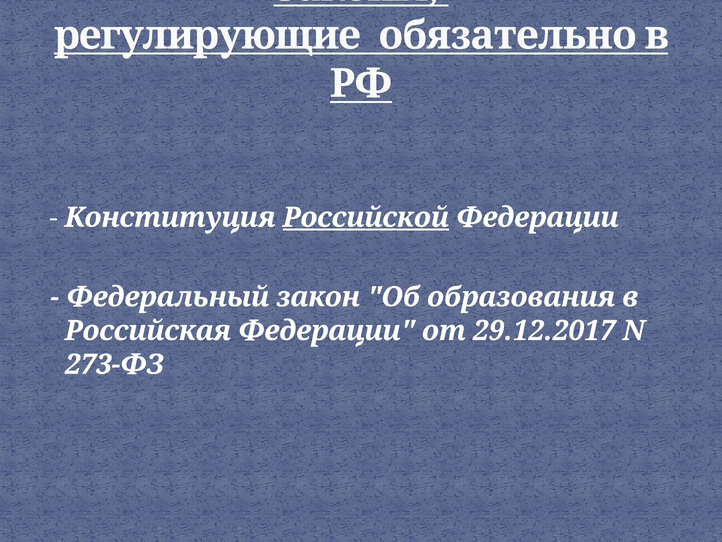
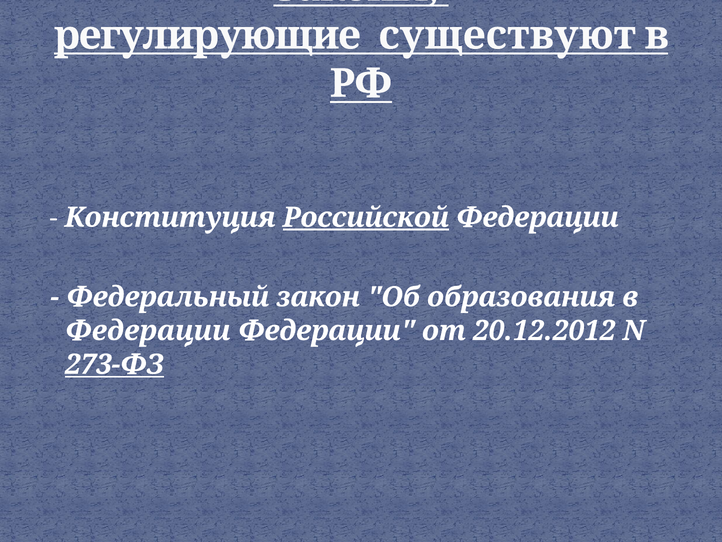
обязательно: обязательно -> существуют (507, 35)
Российская: Российская -> Федерации (148, 330)
29.12.2017: 29.12.2017 -> 20.12.2012 (544, 330)
273-ФЗ underline: none -> present (114, 364)
